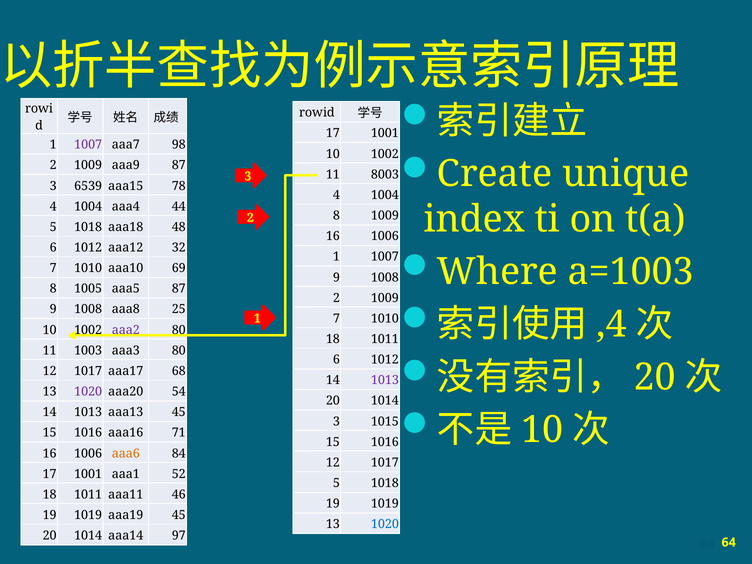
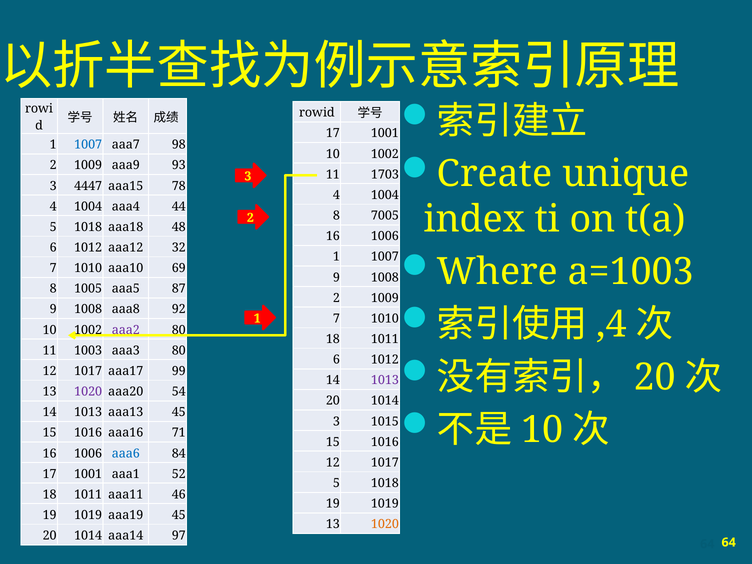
1007 colour: purple -> blue (88, 145)
aaa9 87: 87 -> 93 (179, 165)
8003: 8003 -> 1703 (385, 175)
6539: 6539 -> 4447 (88, 186)
8 1009: 1009 -> 7005 (385, 216)
25: 25 -> 92 (179, 309)
68: 68 -> 99 (179, 371)
aaa6 colour: orange -> blue (126, 453)
1020 colour: blue -> orange (385, 524)
